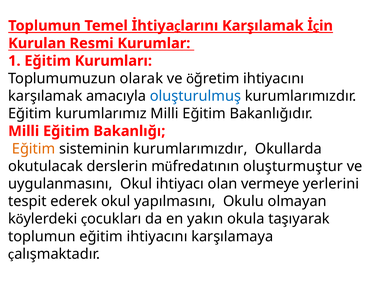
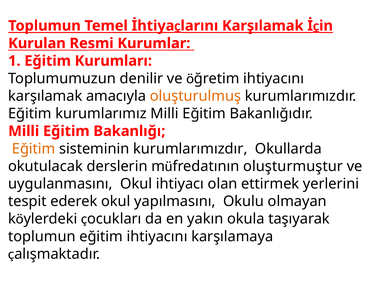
olarak: olarak -> denilir (141, 78)
oluşturulmuş colour: blue -> orange (195, 96)
vermeye: vermeye -> ettirmek (270, 183)
